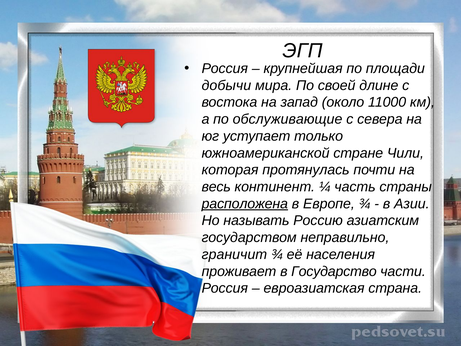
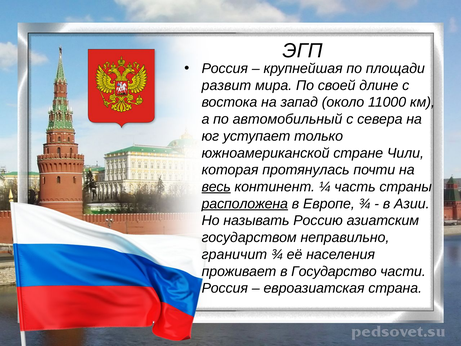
добычи: добычи -> развит (226, 85)
обслуживающие: обслуживающие -> автомобильный (288, 119)
весь underline: none -> present (216, 187)
